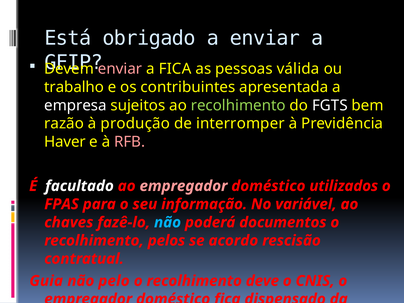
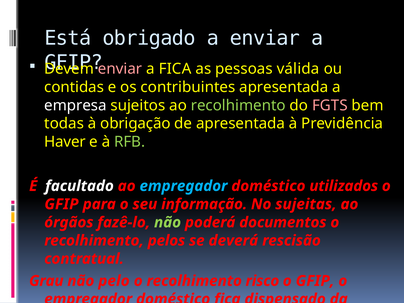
trabalho: trabalho -> contidas (74, 87)
FGTS colour: white -> pink (330, 105)
razão: razão -> todas (64, 124)
produção: produção -> obrigação (135, 124)
de interromper: interromper -> apresentada (240, 124)
RFB colour: pink -> light green (130, 142)
empregador colour: pink -> light blue (183, 186)
FPAS: FPAS -> GFIP (61, 204)
variável: variável -> sujeitas (306, 204)
chaves: chaves -> órgãos (69, 222)
não colour: light blue -> light green (168, 222)
acordo: acordo -> deverá (233, 241)
Guia: Guia -> Grau (46, 281)
deve: deve -> risco (262, 281)
CNIS: CNIS -> GFIP (315, 281)
